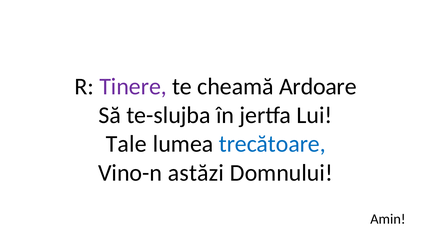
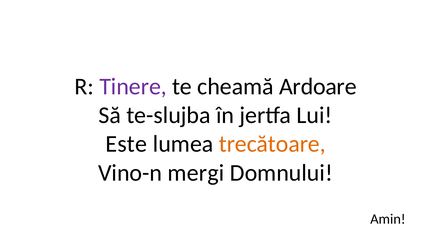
Tale: Tale -> Este (126, 144)
trecătoare colour: blue -> orange (272, 144)
astăzi: astăzi -> mergi (196, 172)
